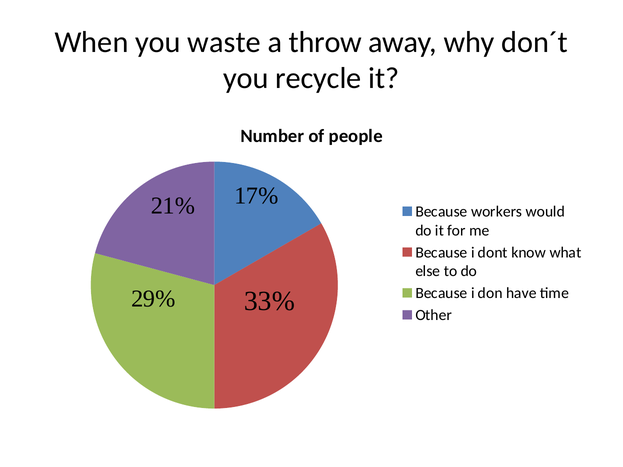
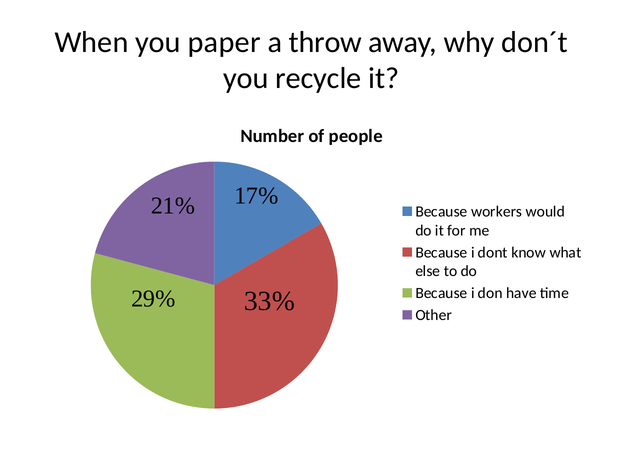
waste: waste -> paper (224, 42)
